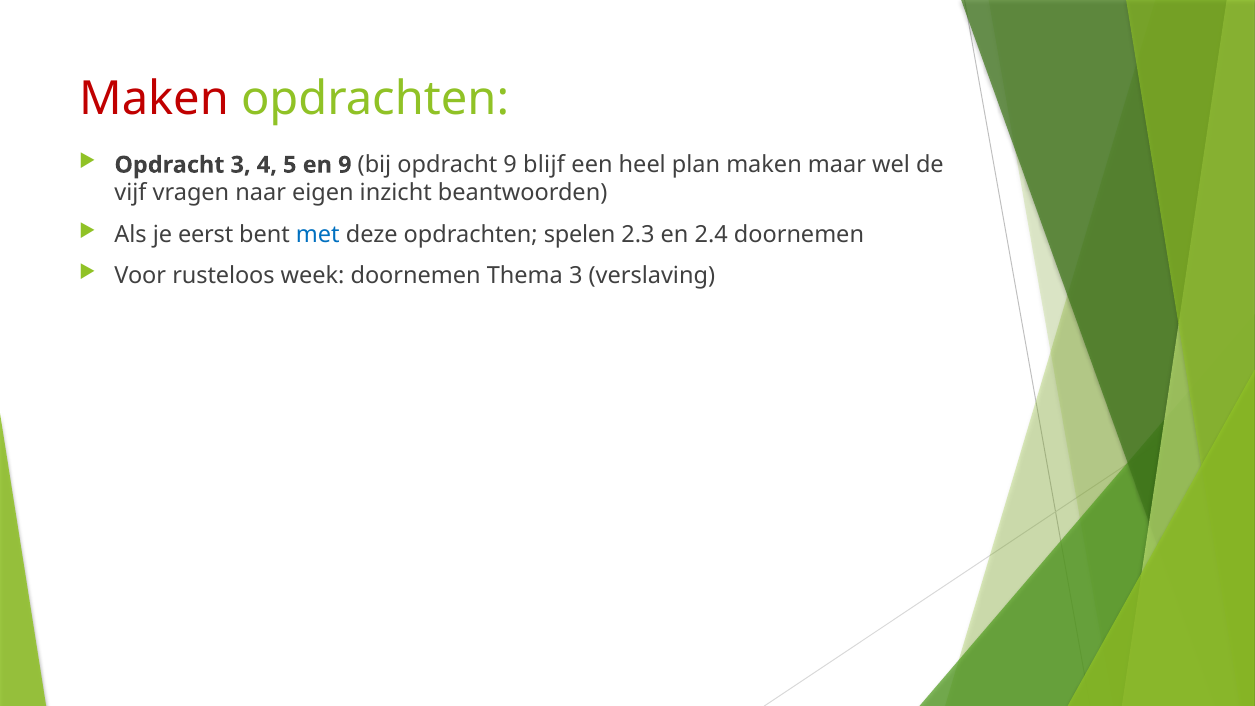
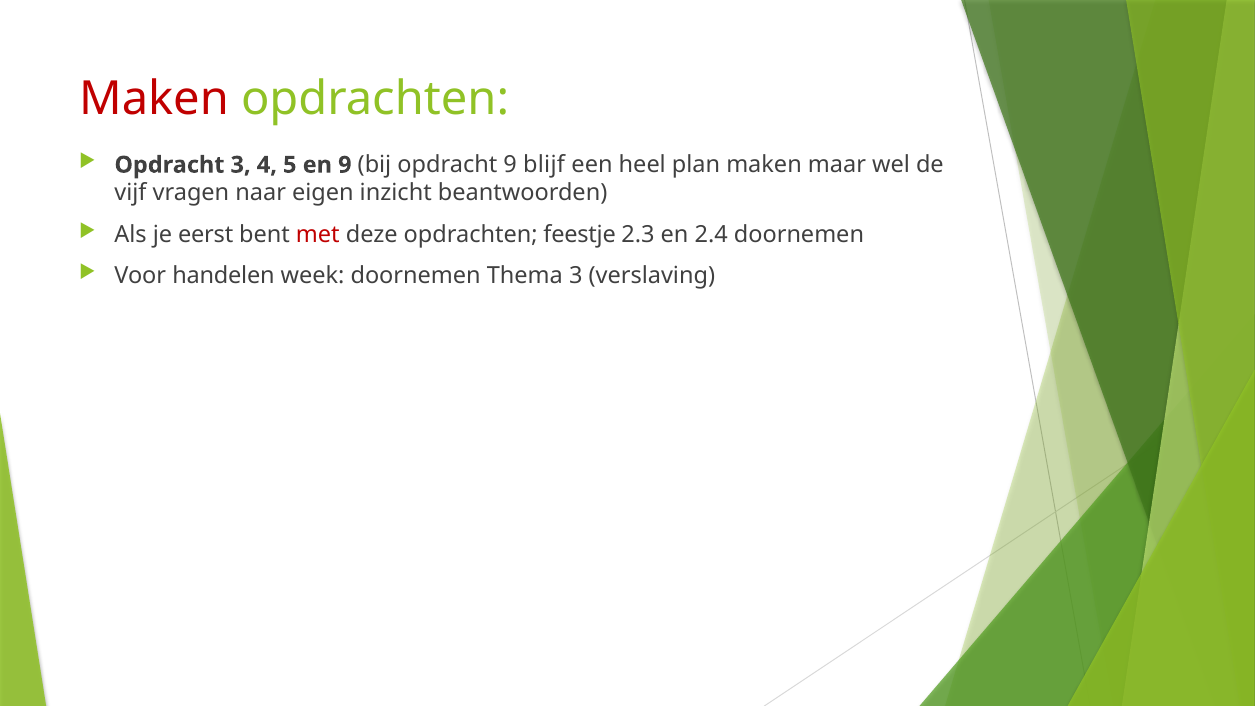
met colour: blue -> red (318, 234)
spelen: spelen -> feestje (580, 234)
rusteloos: rusteloos -> handelen (223, 276)
